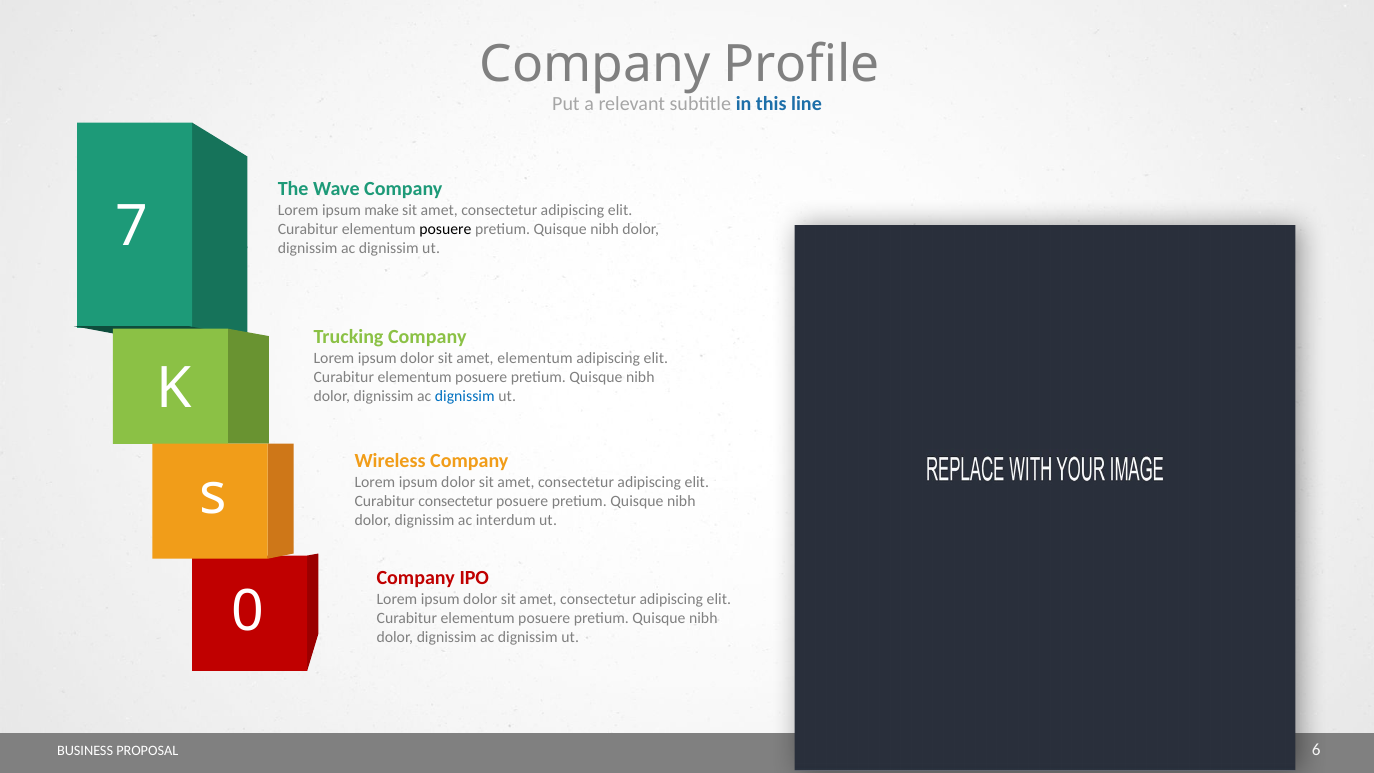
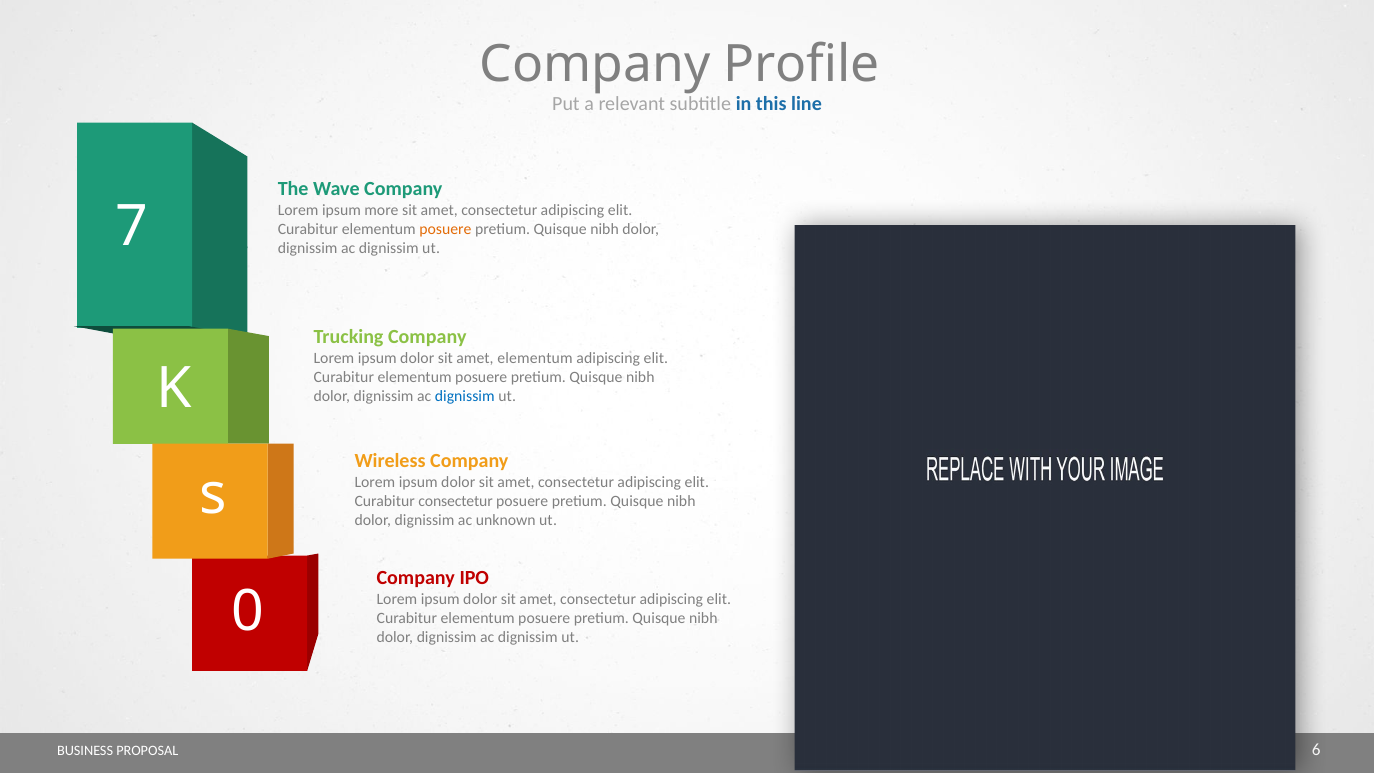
make: make -> more (382, 210)
posuere colour: black -> orange (445, 229)
interdum: interdum -> unknown (506, 520)
